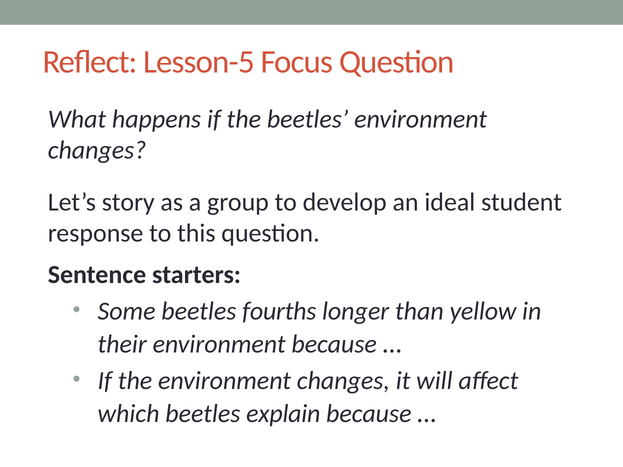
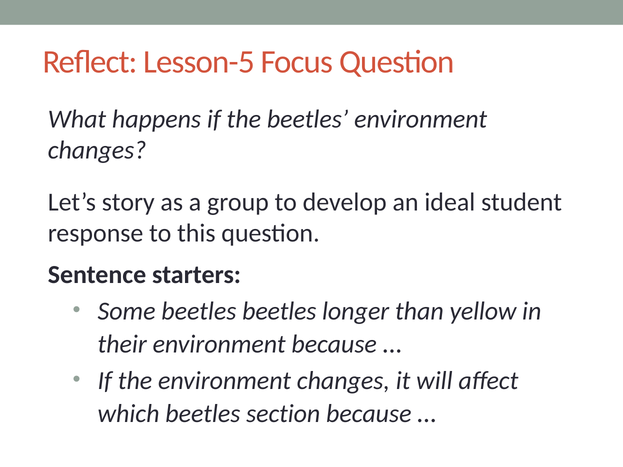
beetles fourths: fourths -> beetles (279, 311)
explain: explain -> section (283, 414)
